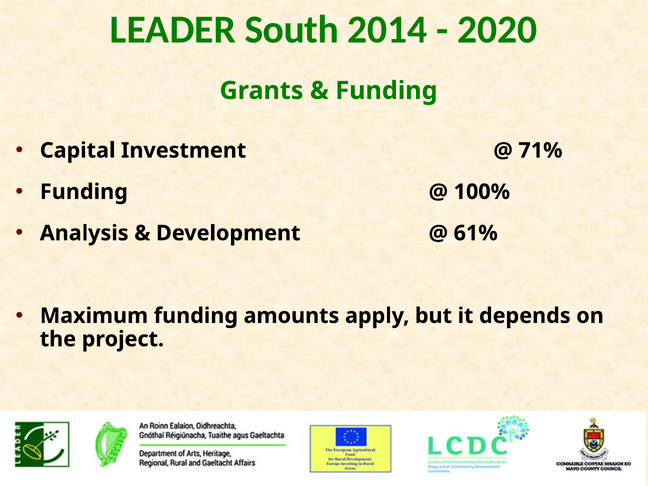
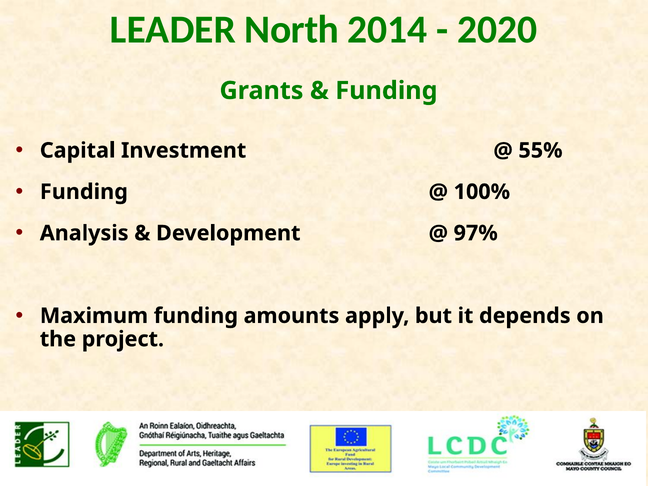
South: South -> North (292, 30)
71%: 71% -> 55% (540, 151)
61%: 61% -> 97% (476, 233)
